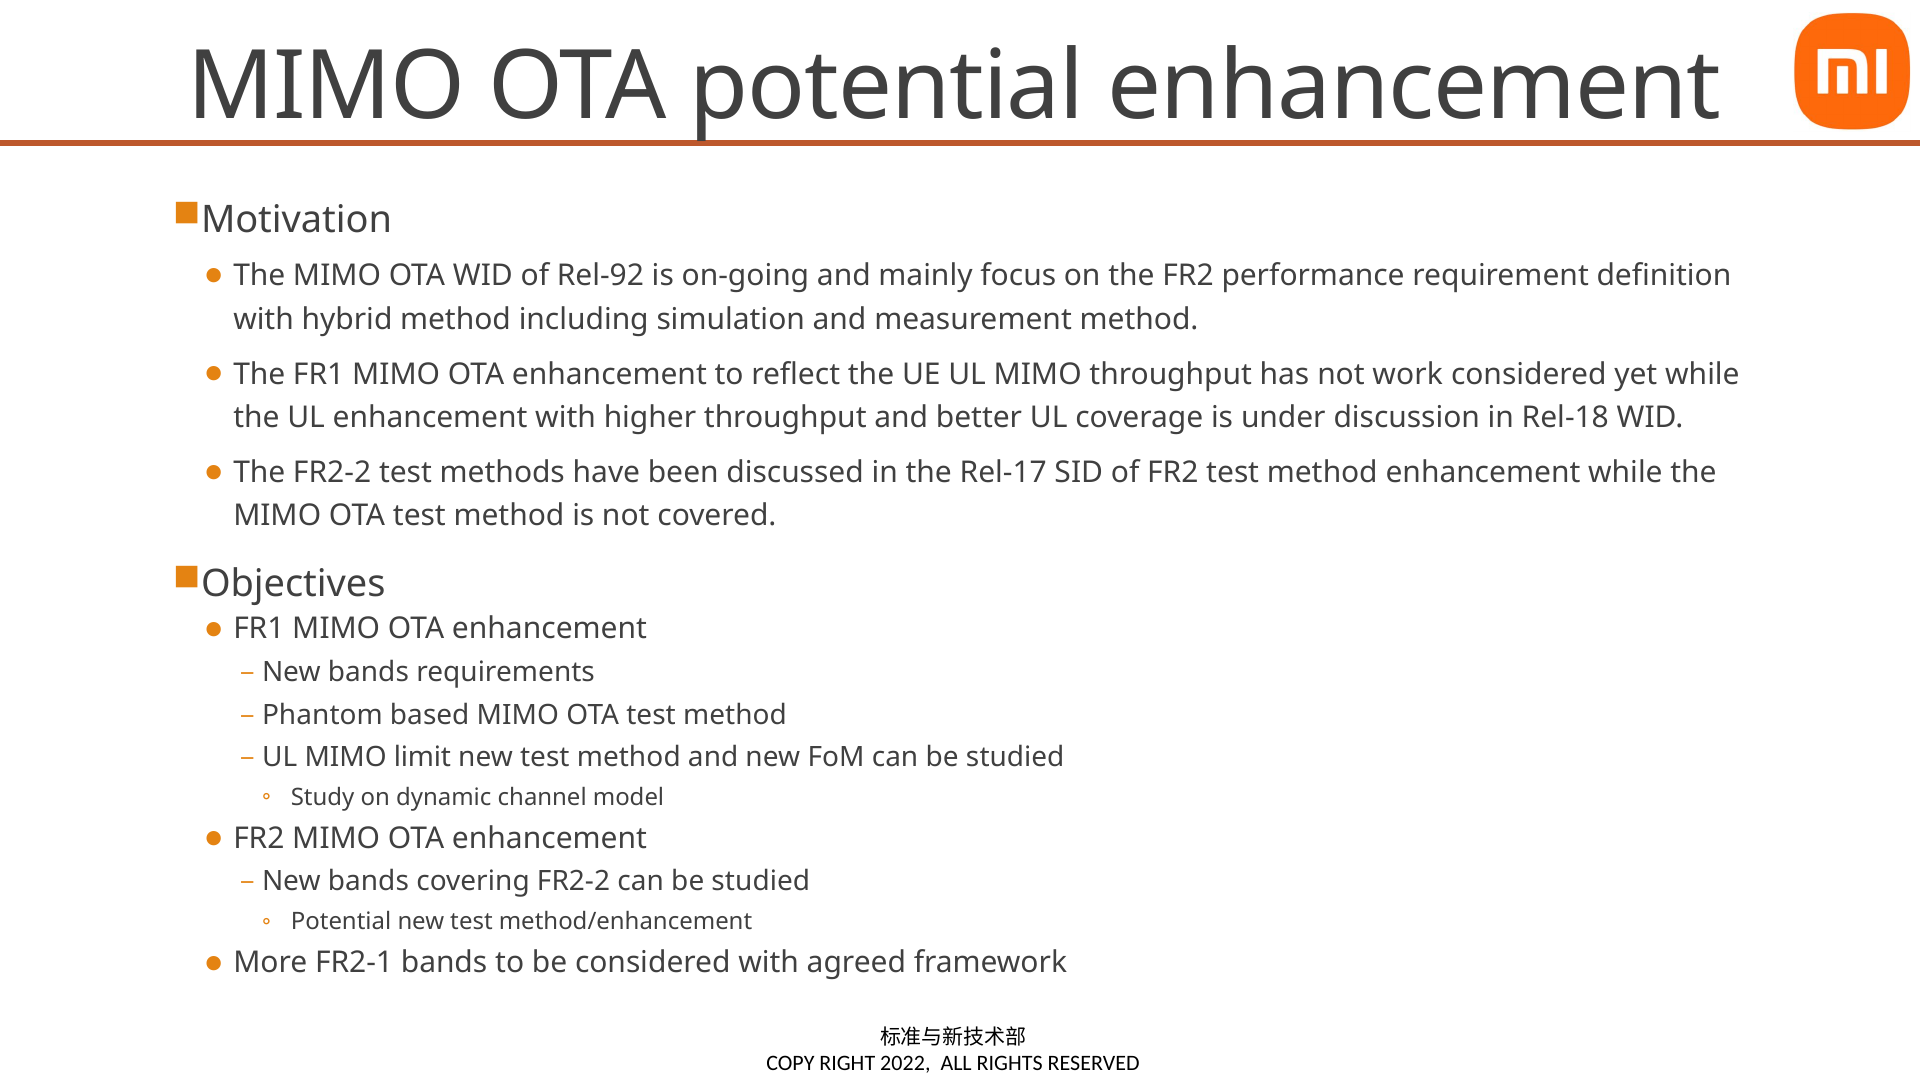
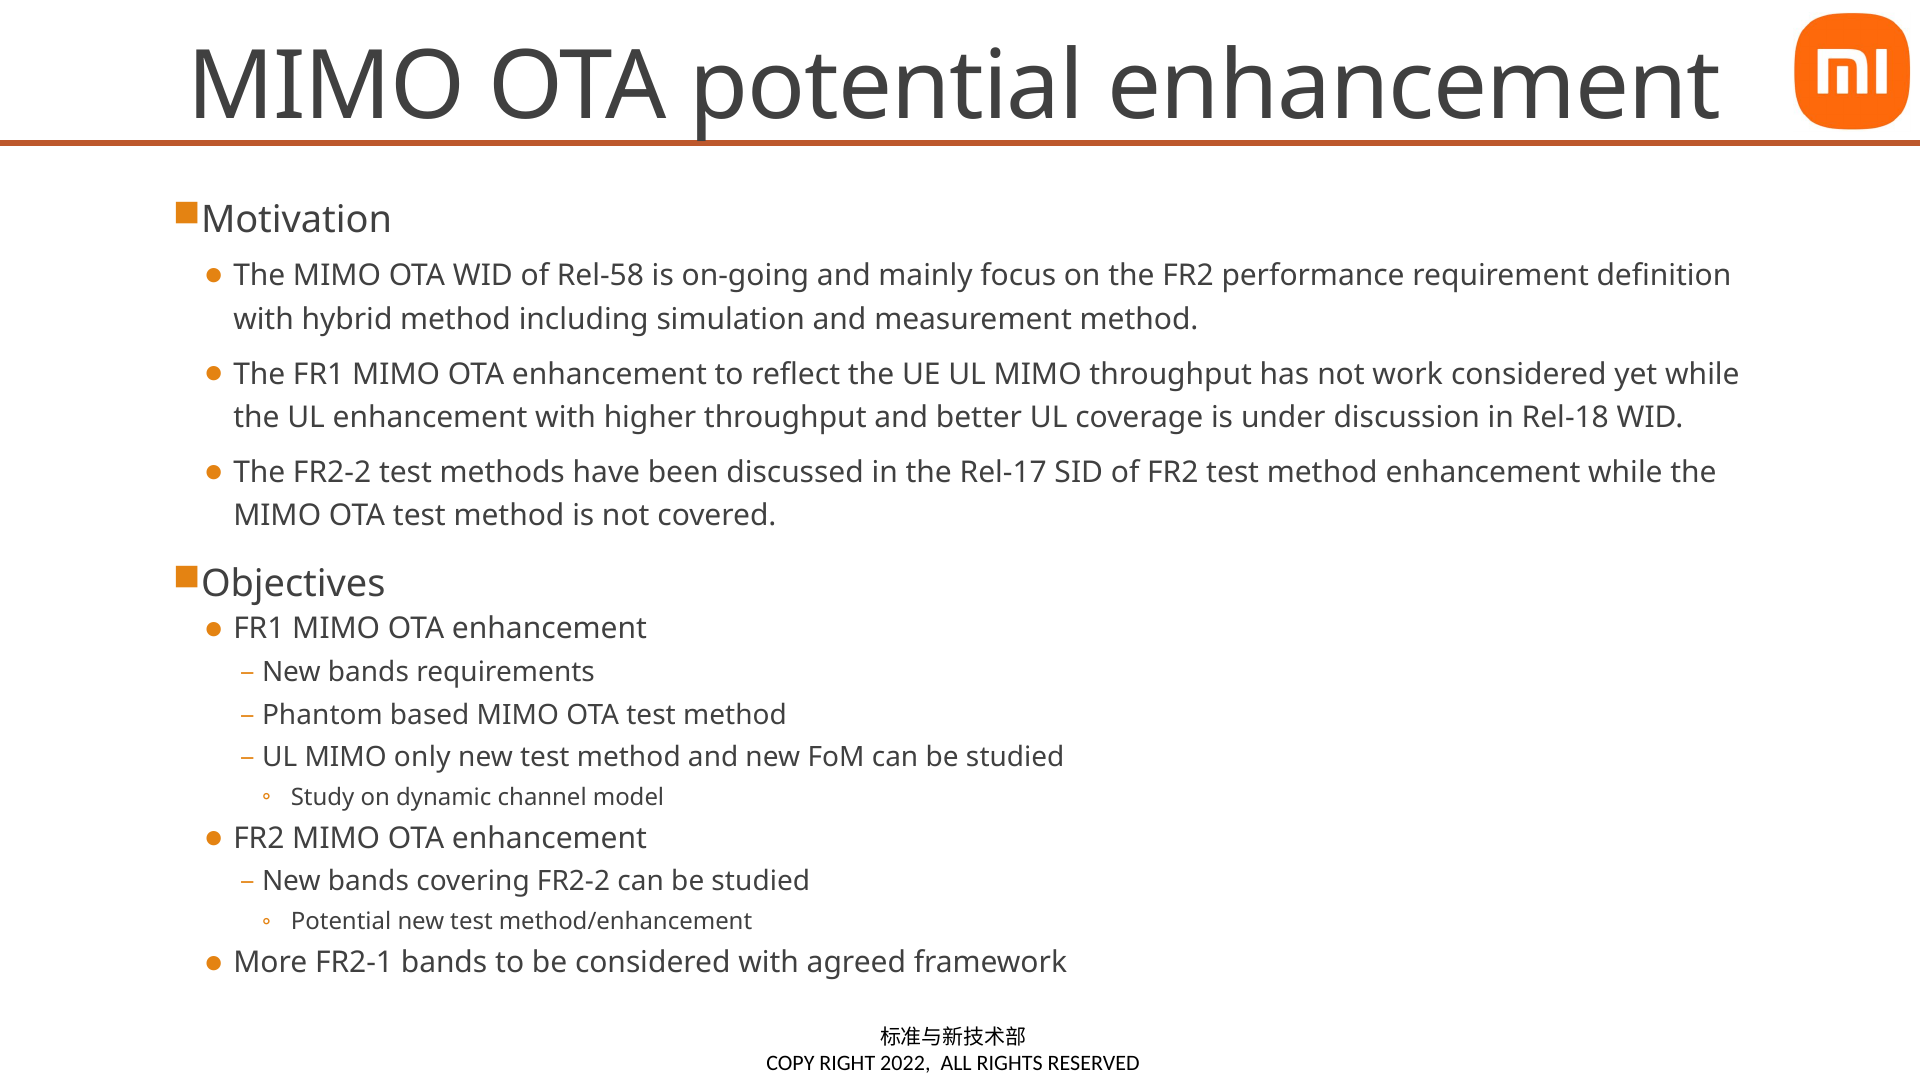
Rel-92: Rel-92 -> Rel-58 (600, 276)
limit: limit -> only (422, 757)
